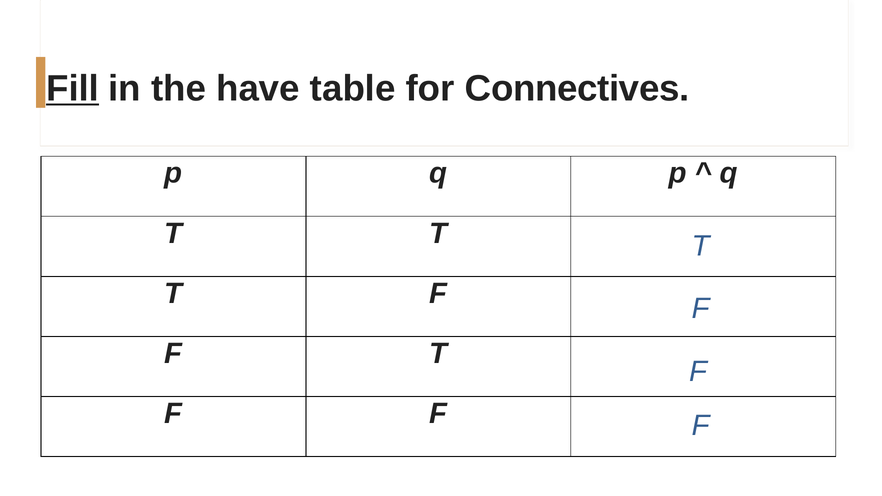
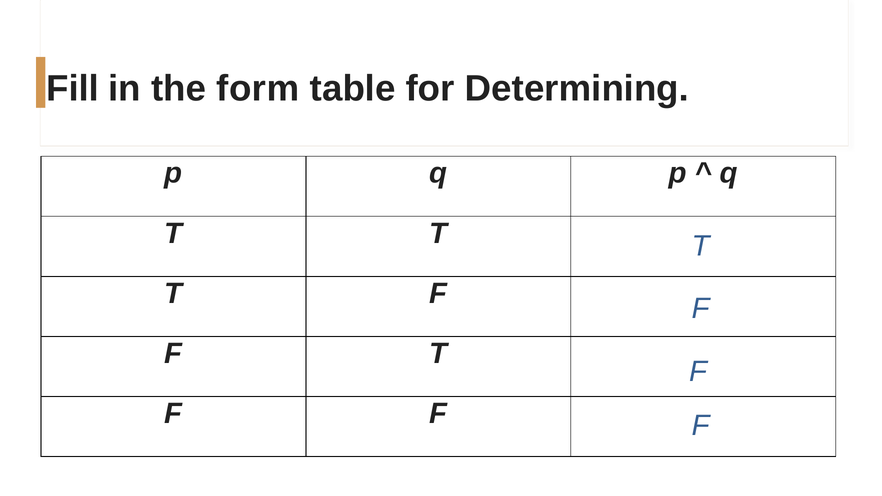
Fill underline: present -> none (73, 89)
have: have -> form (258, 89)
Connectives: Connectives -> Determining (577, 89)
